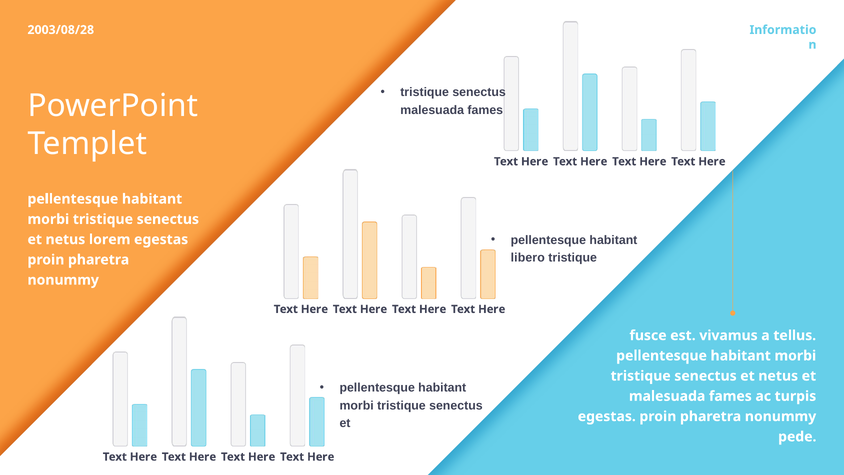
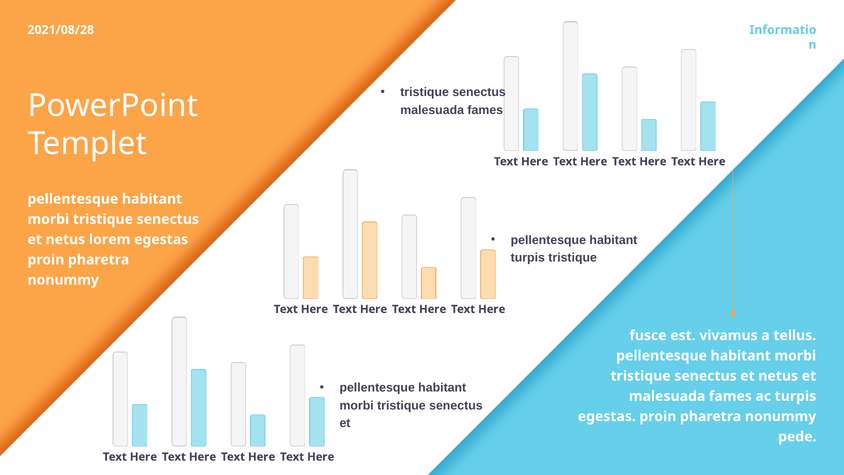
2003/08/28: 2003/08/28 -> 2021/08/28 (61, 30)
libero: libero -> turpis (528, 258)
